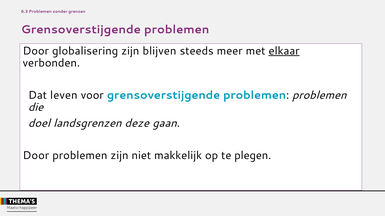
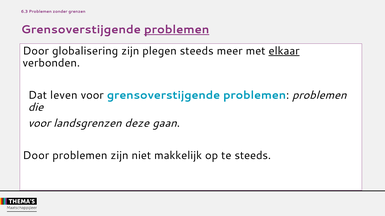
problemen underline: none -> present (177, 30)
blijven: blijven -> plegen (160, 51)
doel: doel -> voor (39, 124)
te plegen: plegen -> steeds (253, 156)
